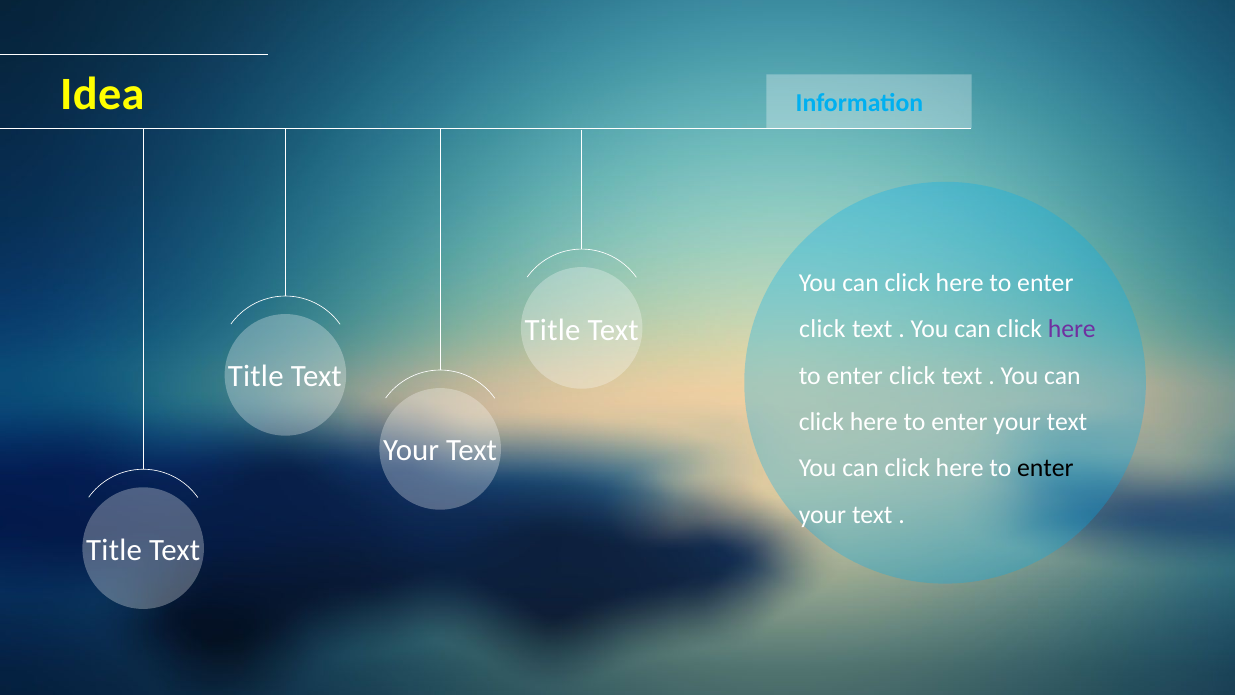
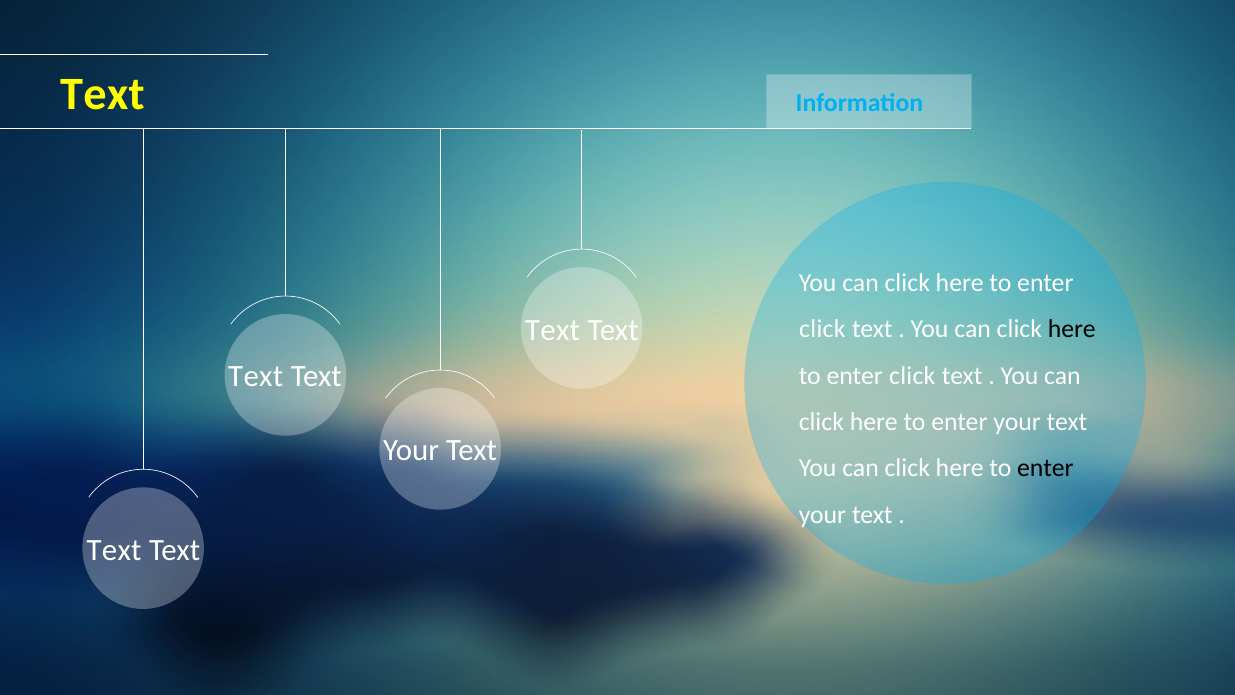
Idea: Idea -> Text (102, 94)
Title: Title -> Text (553, 330)
here colour: purple -> black (1072, 329)
Title: Title -> Text (256, 377)
Title: Title -> Text (114, 550)
